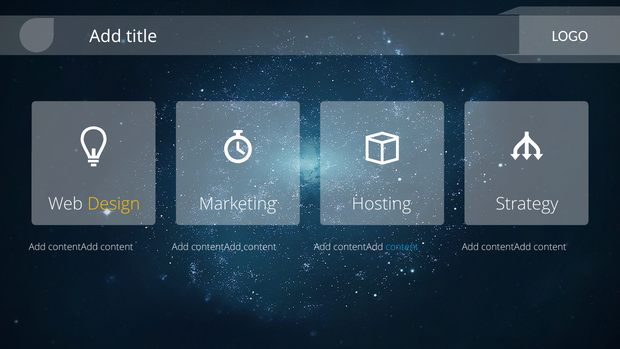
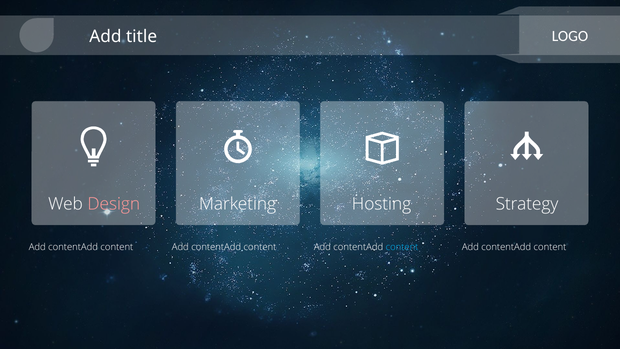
Design colour: yellow -> pink (114, 204)
